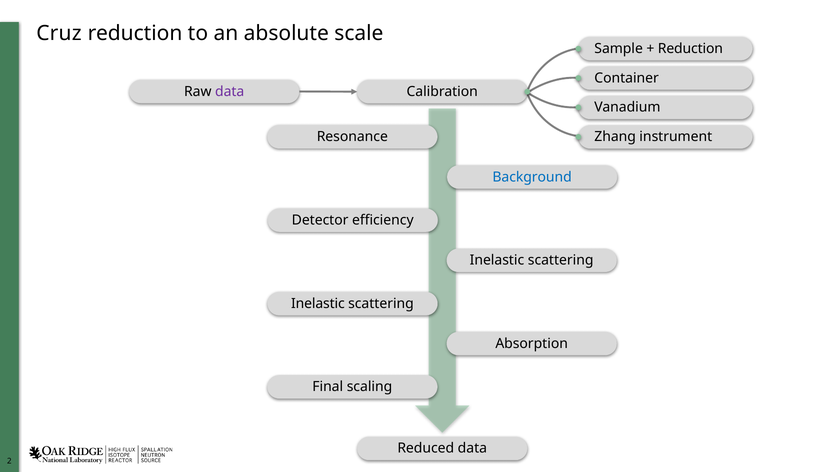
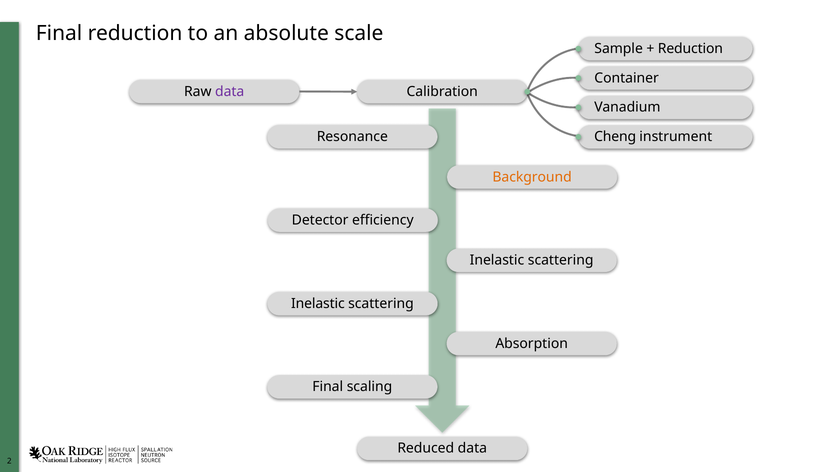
Cruz: Cruz -> Final (59, 33)
Zhang: Zhang -> Cheng (615, 137)
Background colour: blue -> orange (532, 177)
